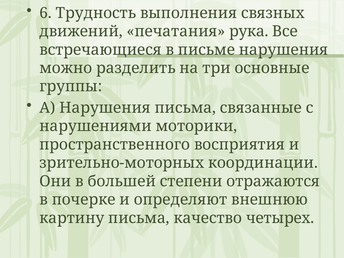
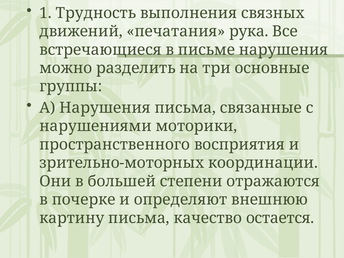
6: 6 -> 1 (46, 13)
четырех: четырех -> остается (280, 218)
